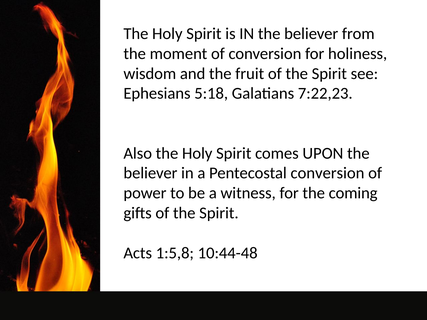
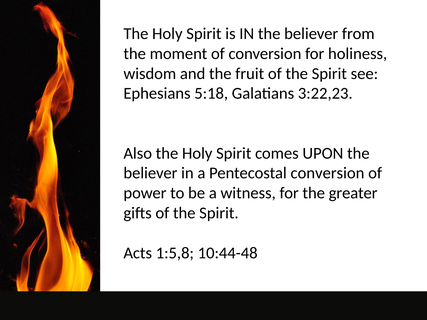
7:22,23: 7:22,23 -> 3:22,23 (325, 94)
coming: coming -> greater (353, 193)
